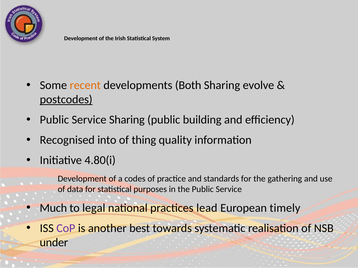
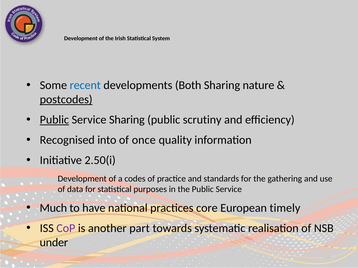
recent colour: orange -> blue (85, 85)
evolve: evolve -> nature (258, 85)
Public underline: none -> present (54, 120)
building: building -> scrutiny (202, 120)
thing: thing -> once (144, 140)
4.80(i: 4.80(i -> 2.50(i (100, 161)
legal: legal -> have (94, 208)
lead: lead -> core (207, 208)
best: best -> part (140, 229)
